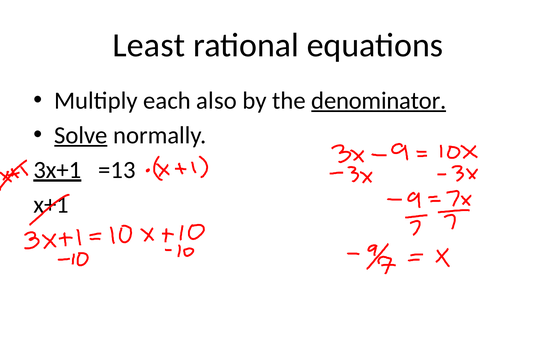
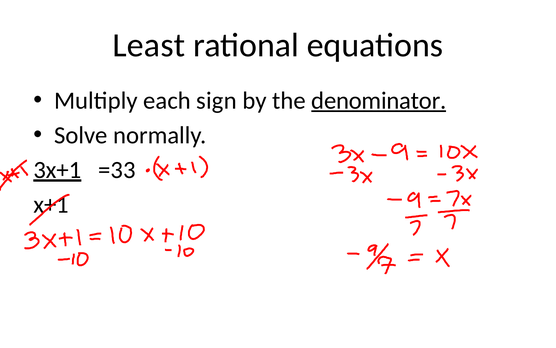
also: also -> sign (217, 100)
Solve underline: present -> none (81, 135)
=13: =13 -> =33 (117, 170)
